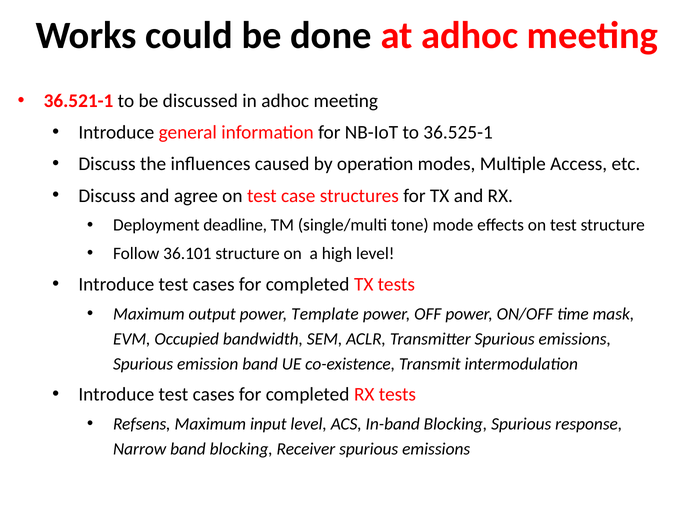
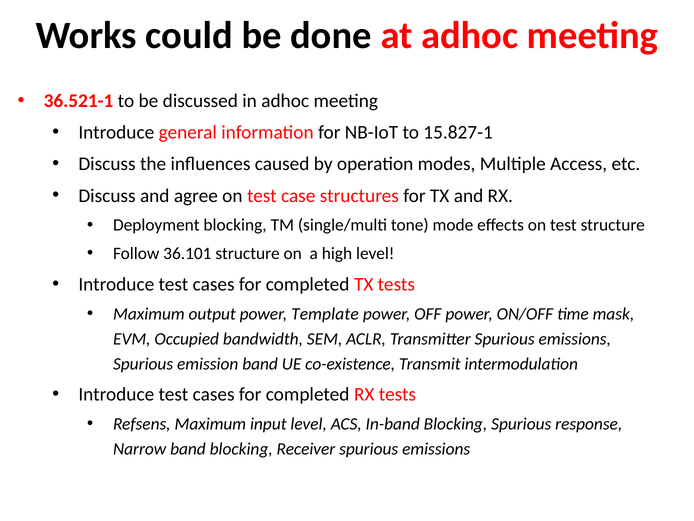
36.525-1: 36.525-1 -> 15.827-1 (458, 132)
Deployment deadline: deadline -> blocking (235, 225)
